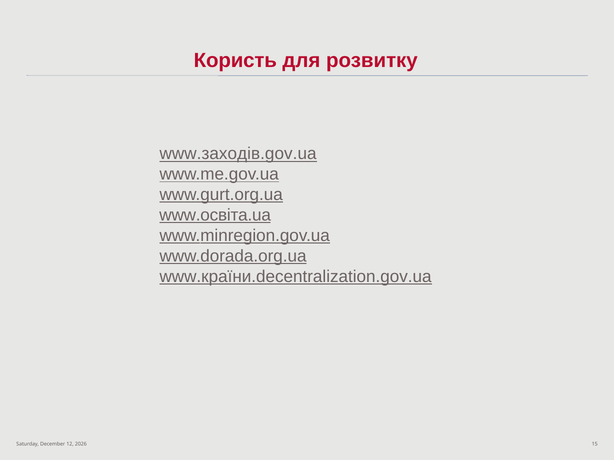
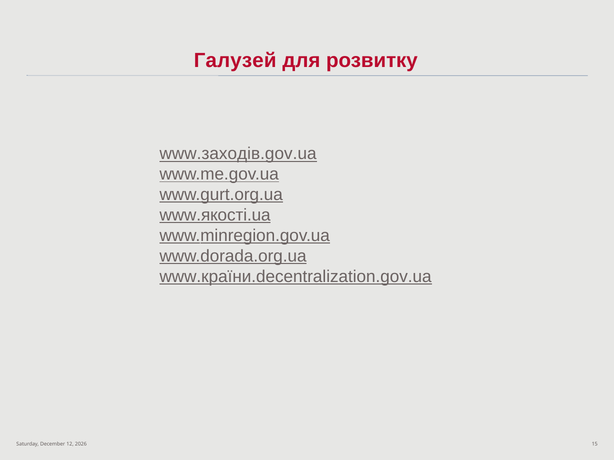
Користь: Користь -> Галузей (235, 60)
www.освіта.ua: www.освіта.ua -> www.якості.ua (215, 215)
